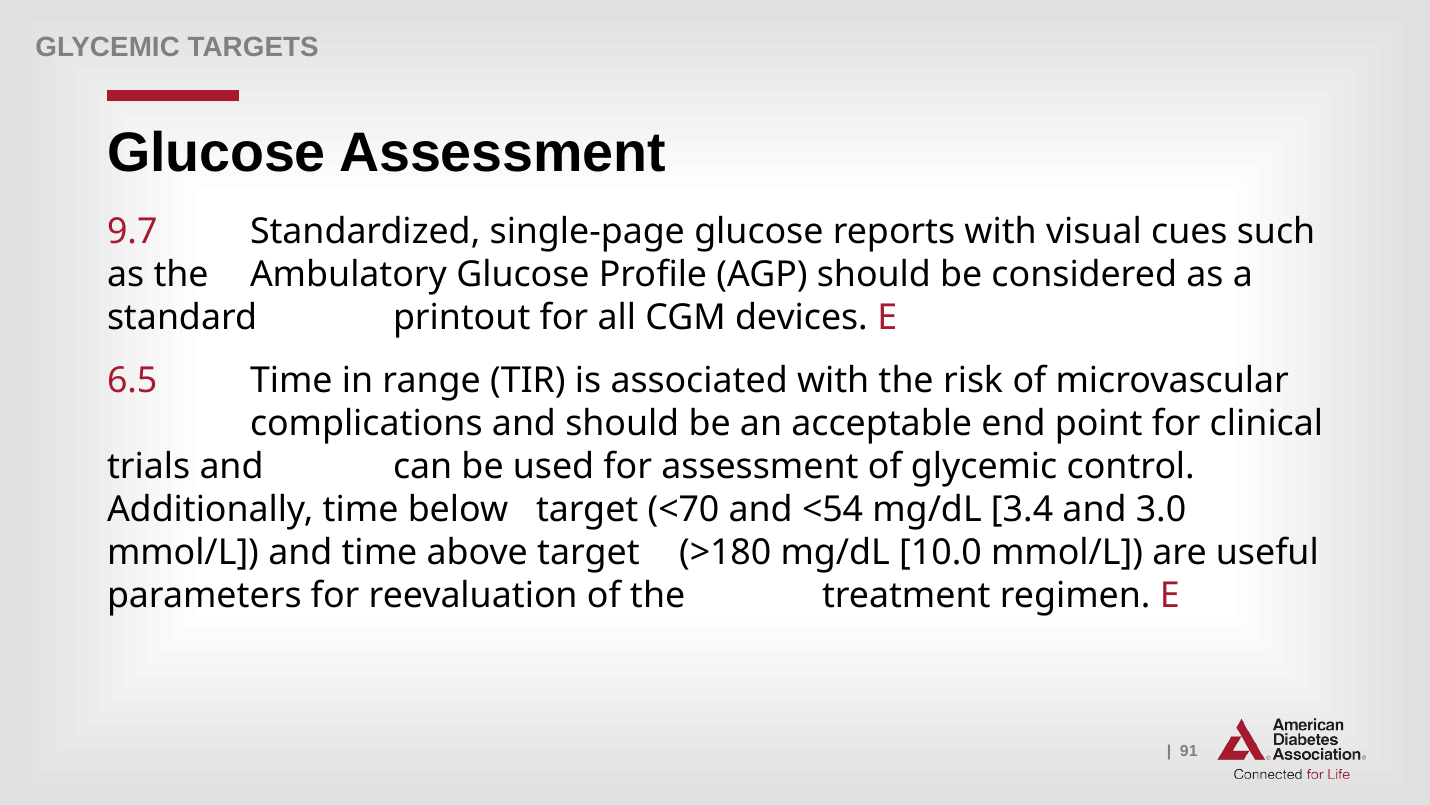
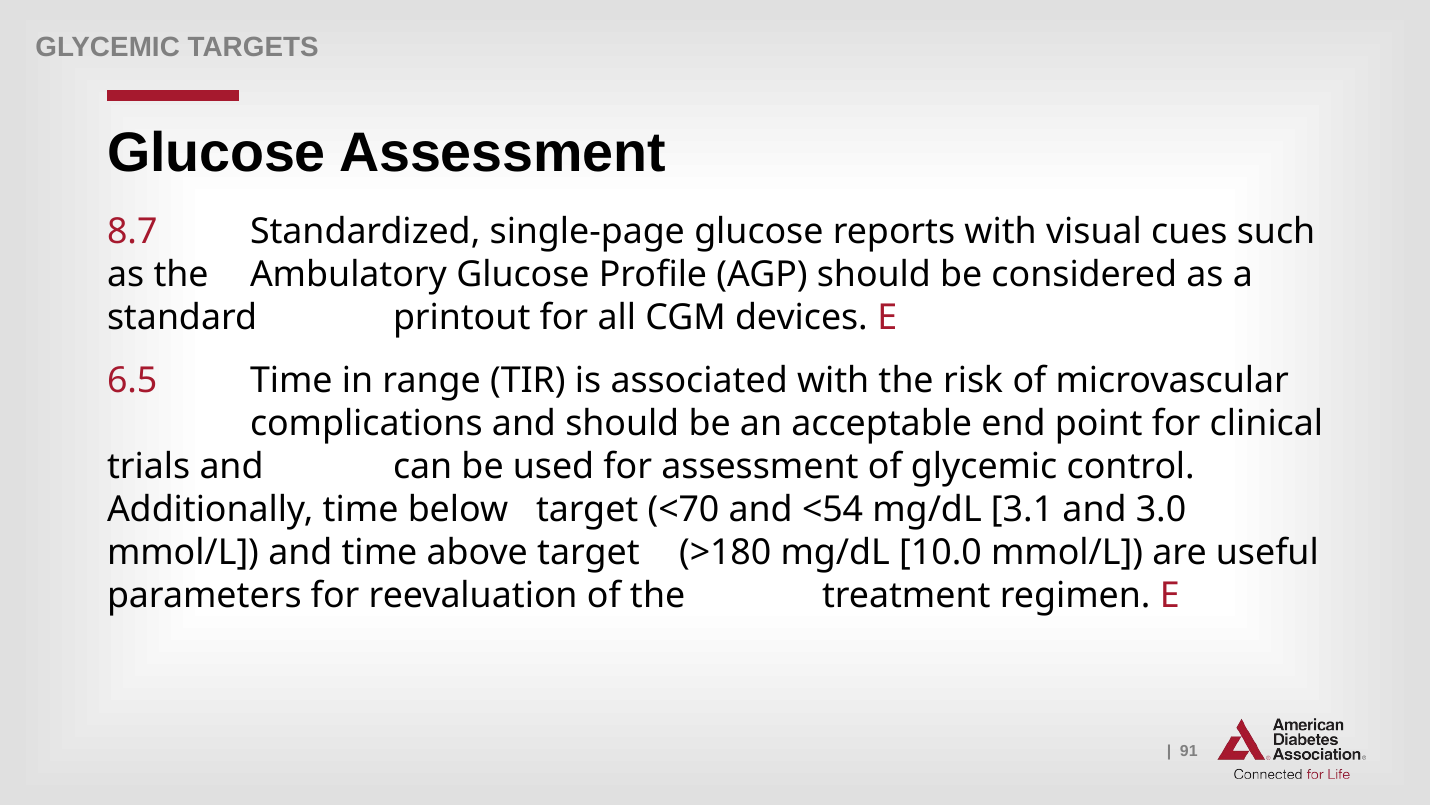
9.7: 9.7 -> 8.7 (132, 232)
3.4: 3.4 -> 3.1 (1022, 509)
